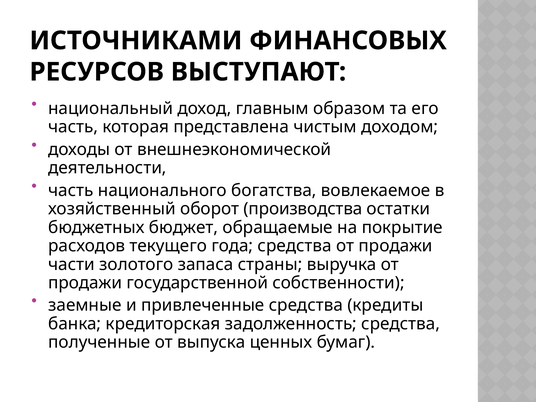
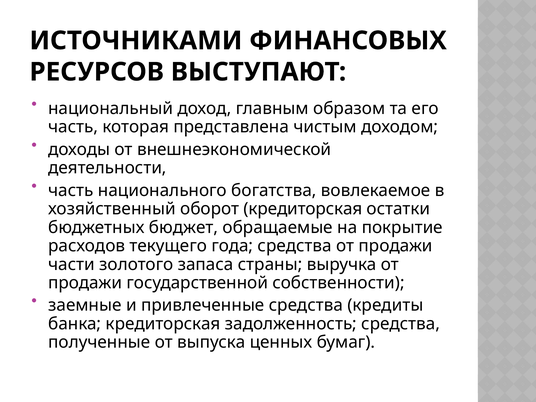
оборот производства: производства -> кредиторская (303, 209)
